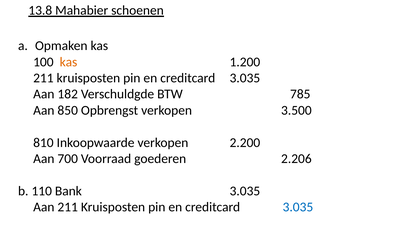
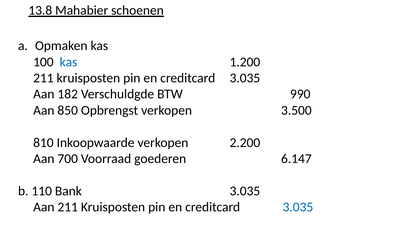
kas colour: orange -> blue (68, 62)
785: 785 -> 990 (300, 94)
2.206: 2.206 -> 6.147 (296, 159)
